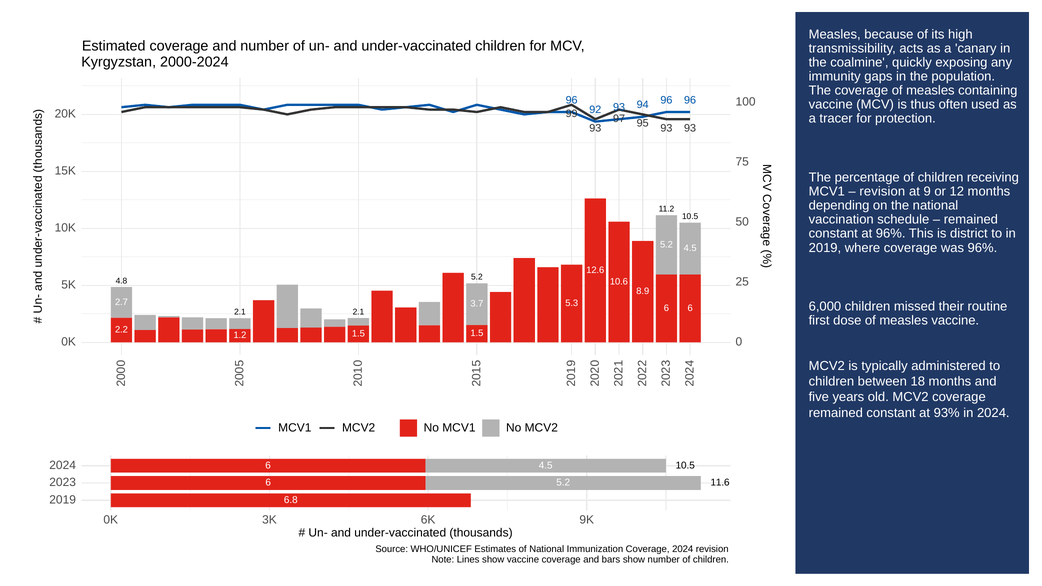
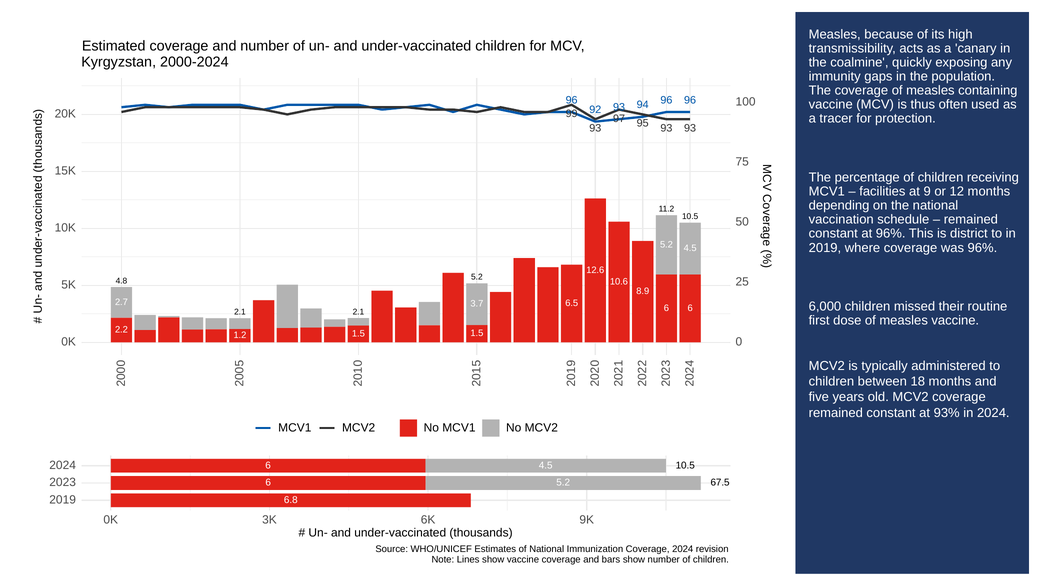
revision: revision -> facilities (882, 192)
5.3: 5.3 -> 6.5 (572, 303)
11.6: 11.6 -> 67.5 (720, 483)
